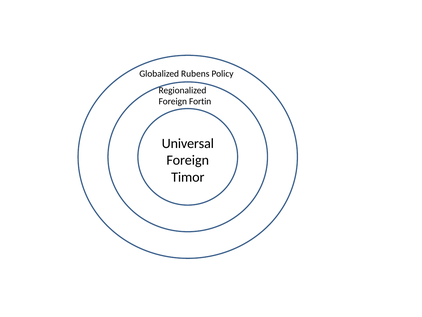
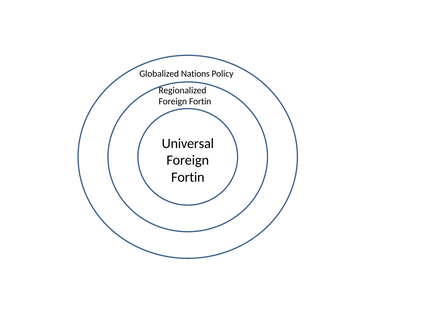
Rubens: Rubens -> Nations (195, 74)
Timor: Timor -> Fortin (188, 177)
